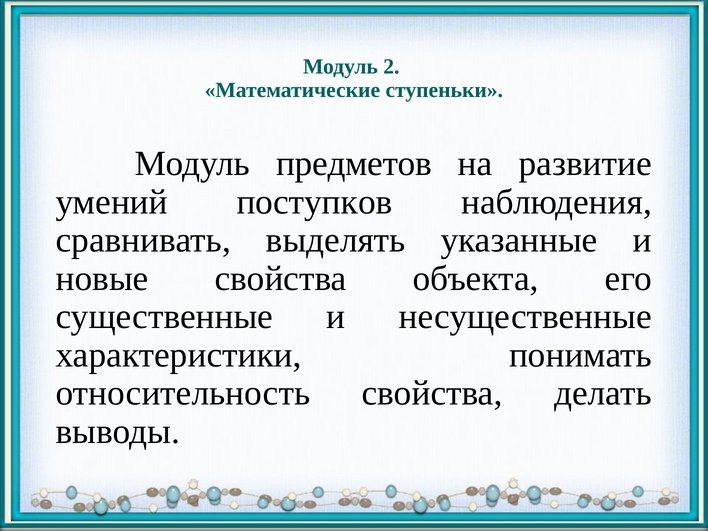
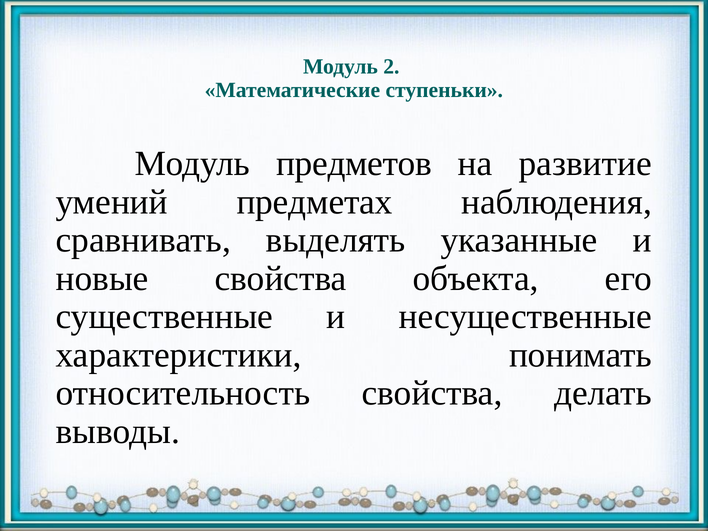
поступков: поступков -> предметах (315, 202)
